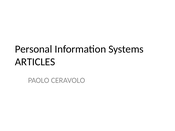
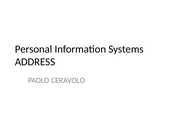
ARTICLES: ARTICLES -> ADDRESS (35, 62)
